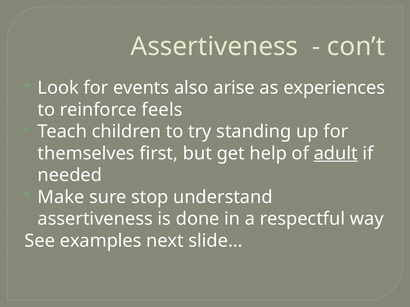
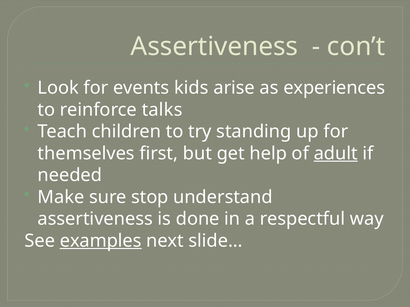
also: also -> kids (191, 88)
feels: feels -> talks (162, 110)
examples underline: none -> present (101, 241)
